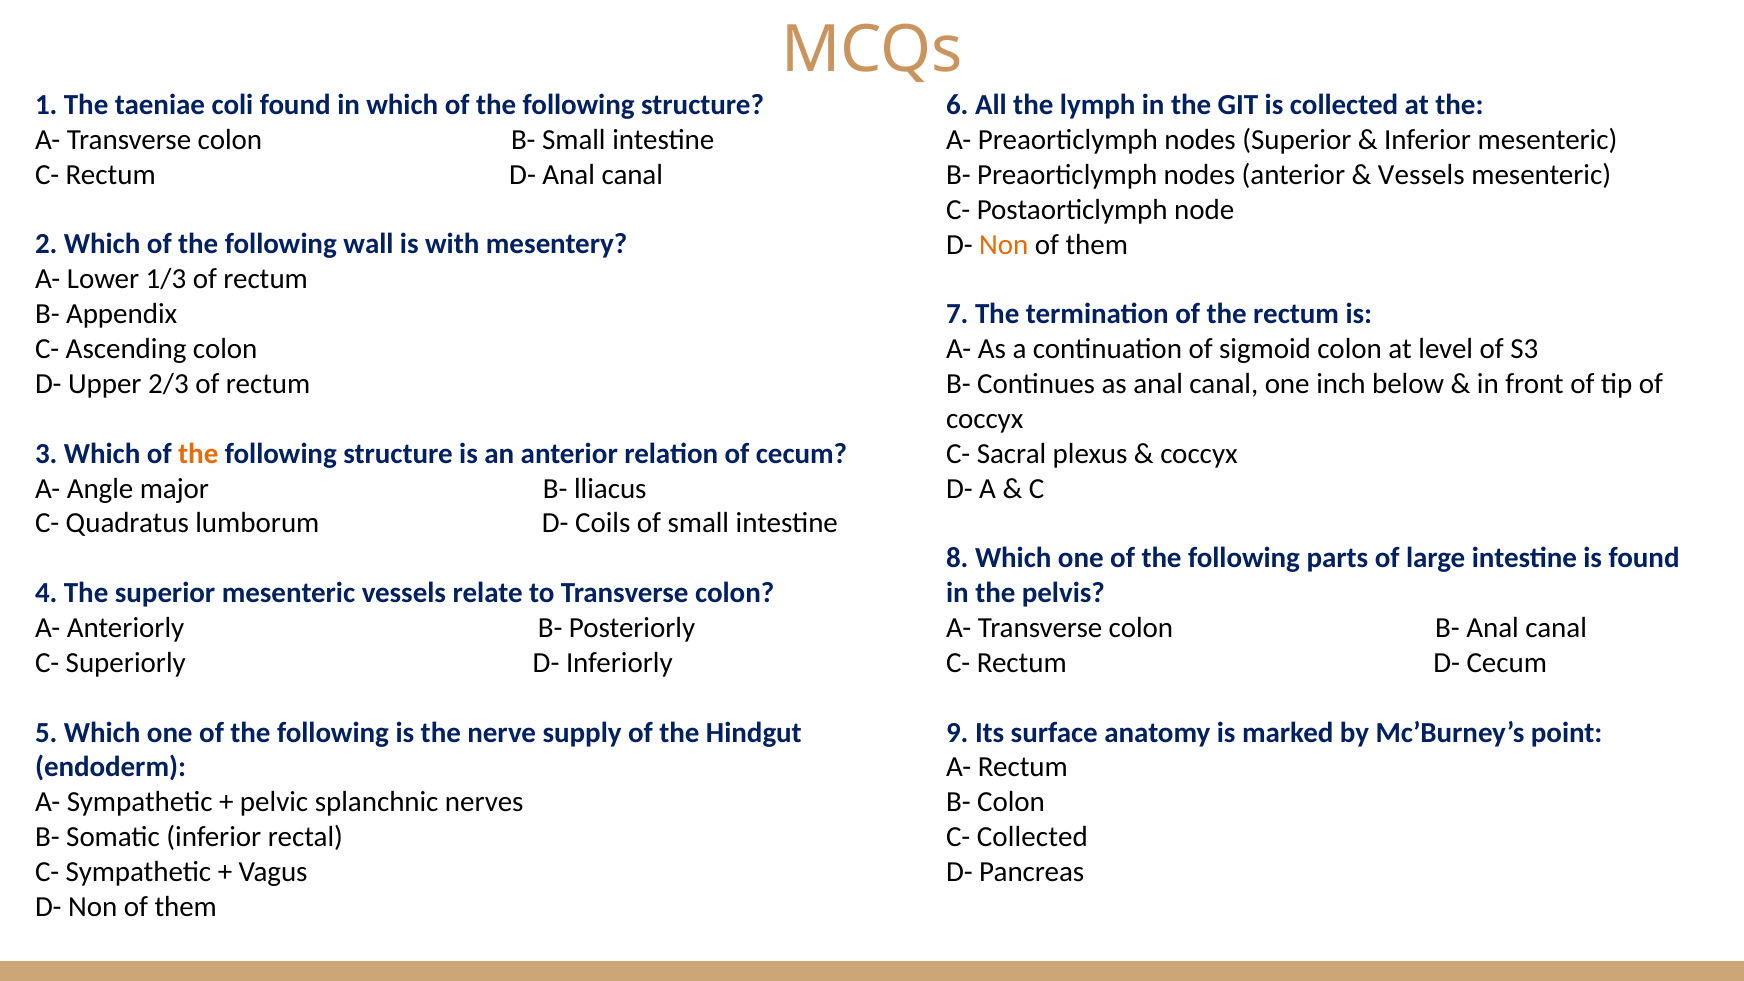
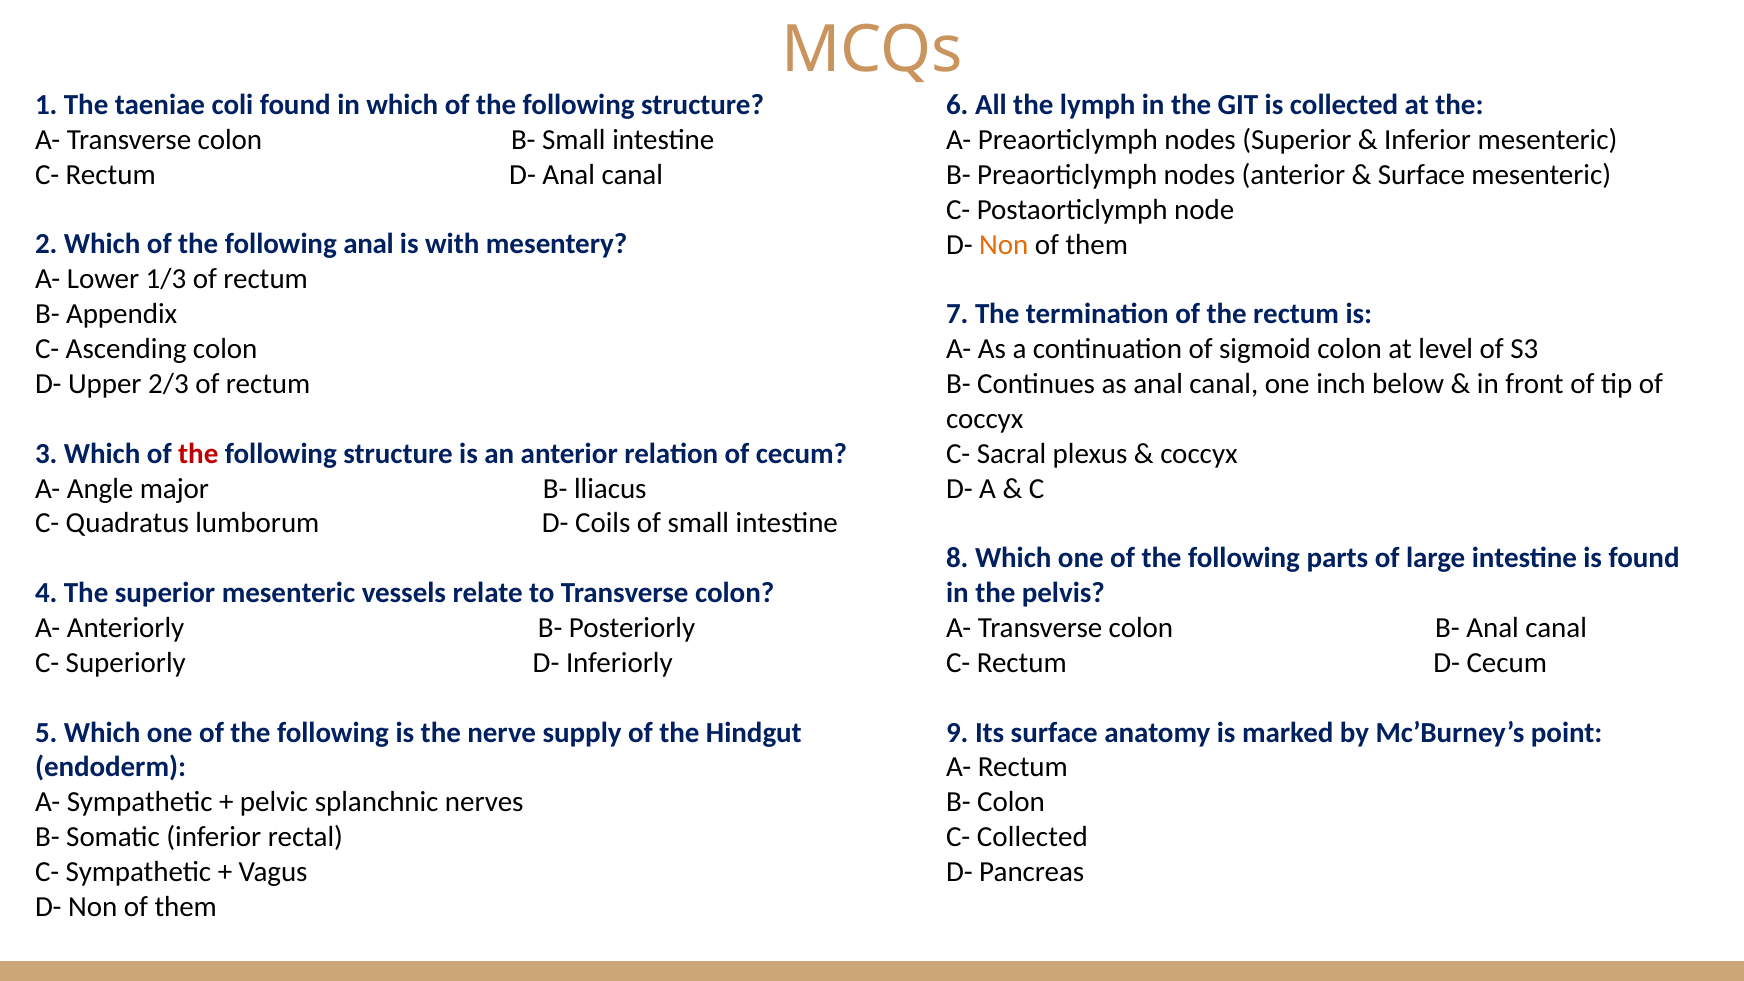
Vessels: Vessels -> Surface (1421, 175)
following wall: wall -> anal (369, 244)
the colour: orange -> red (198, 454)
